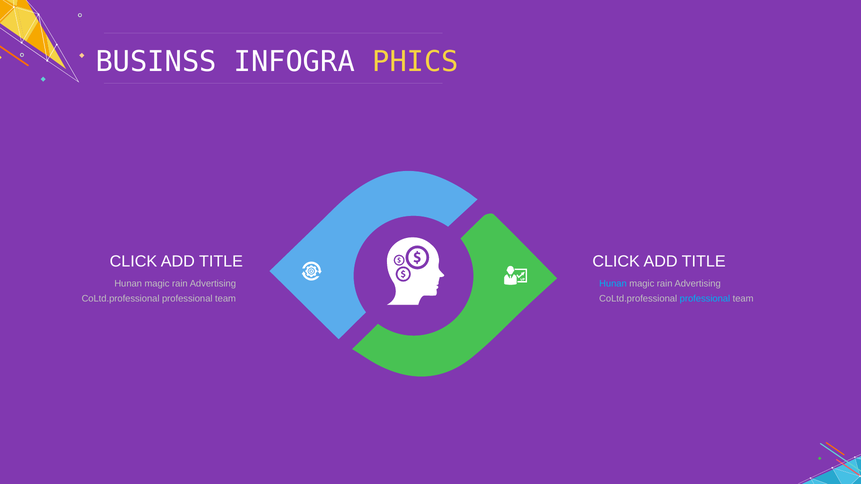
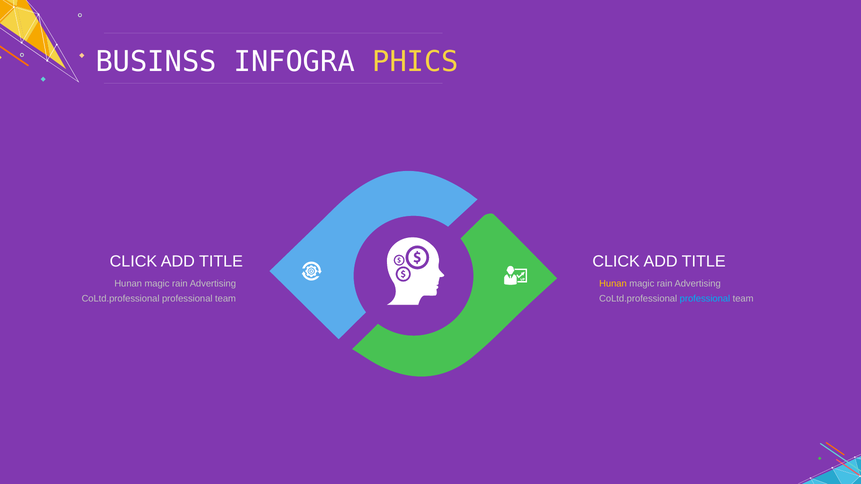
Hunan colour: light blue -> yellow (613, 284)
